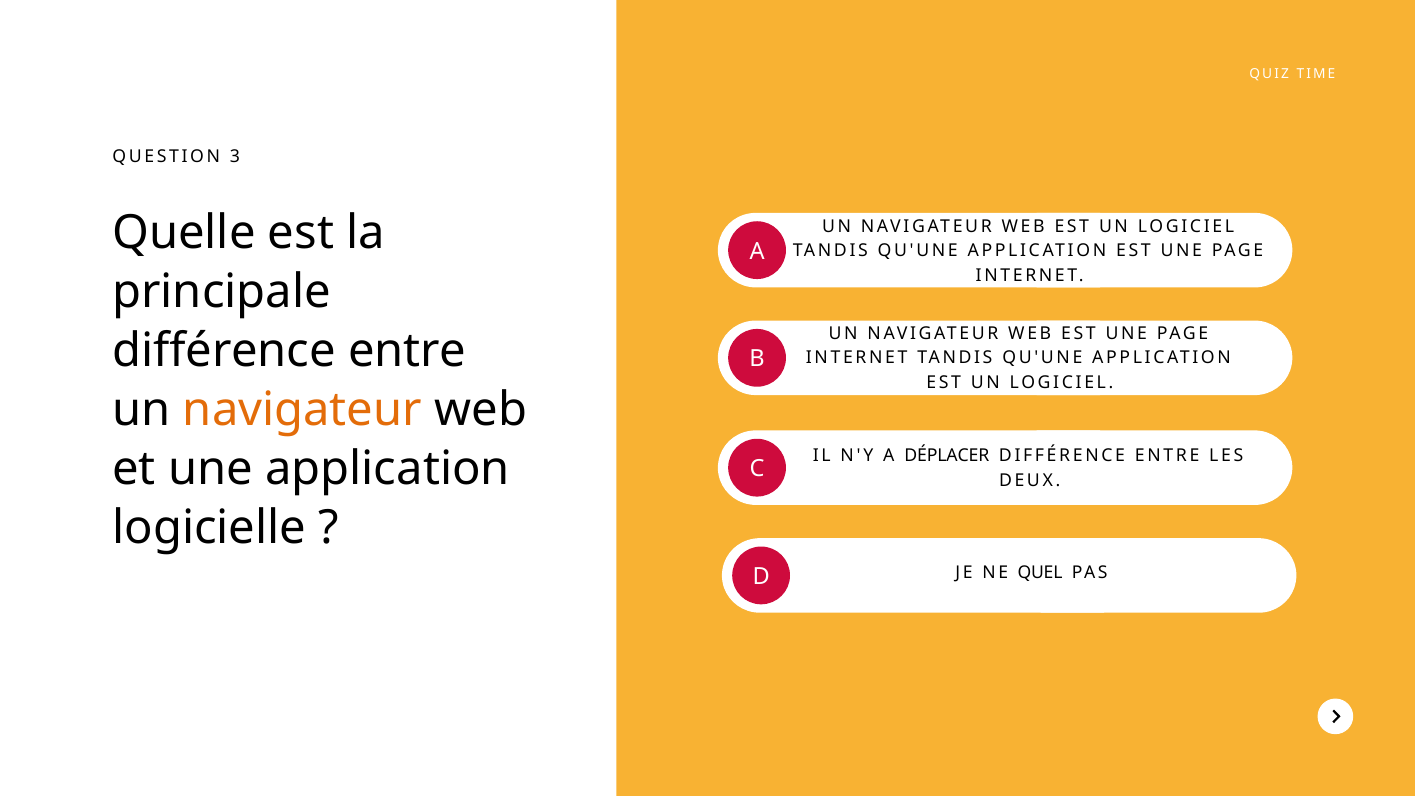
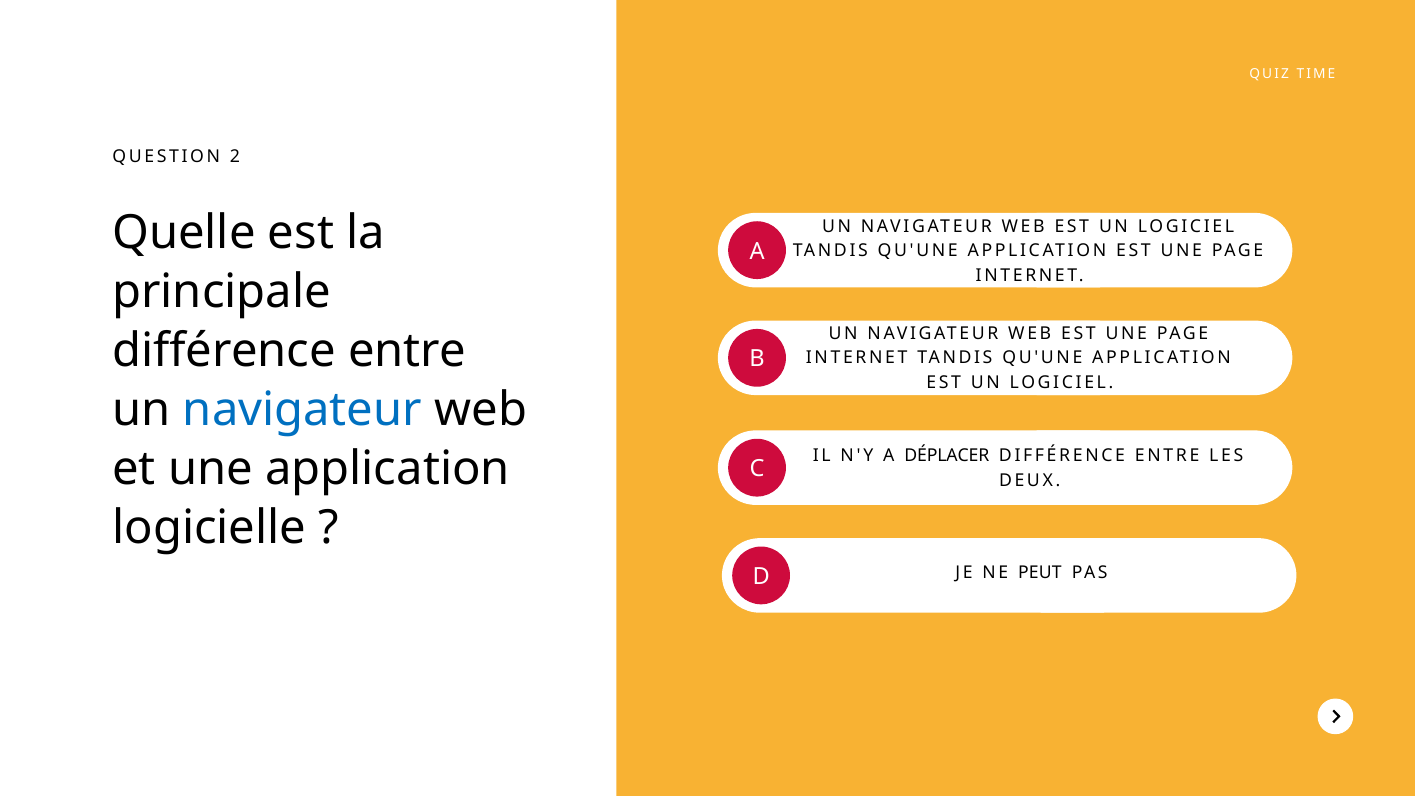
3: 3 -> 2 (235, 156)
navigateur colour: orange -> blue (303, 409)
QUEL: QUEL -> PEUT (1040, 573)
